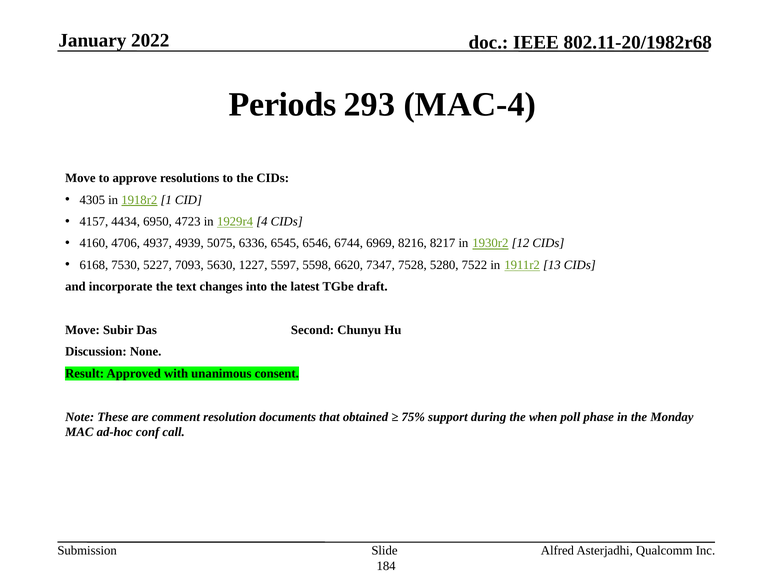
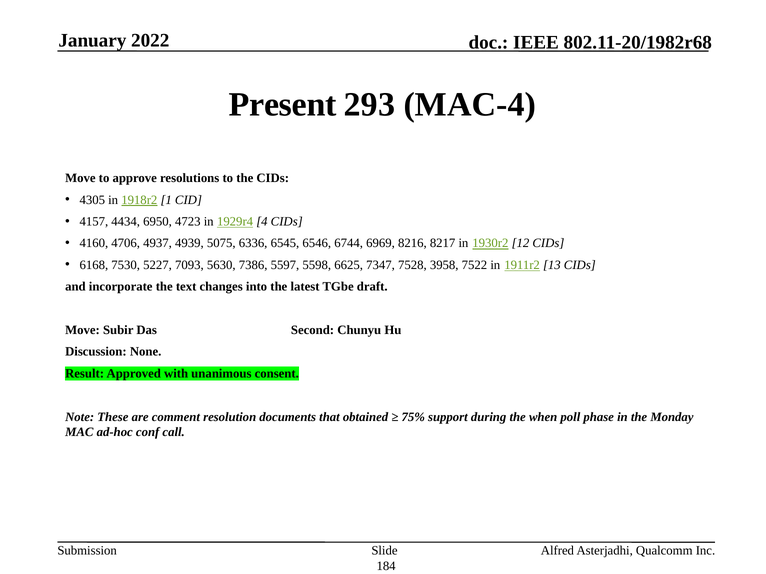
Periods: Periods -> Present (283, 104)
1227: 1227 -> 7386 (253, 265)
6620: 6620 -> 6625 (349, 265)
5280: 5280 -> 3958 (444, 265)
